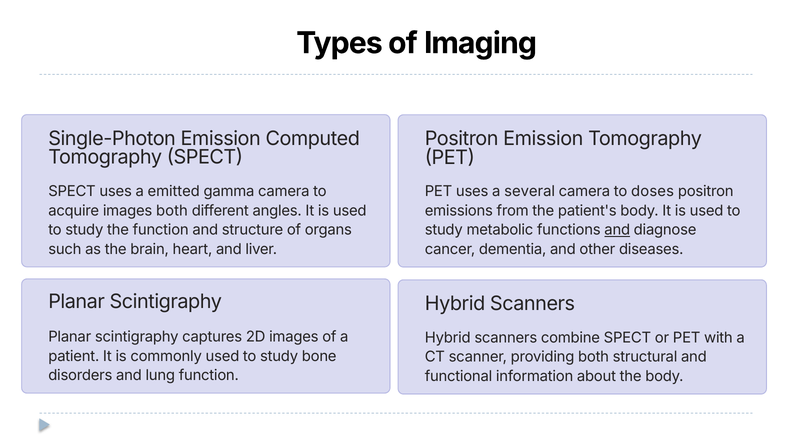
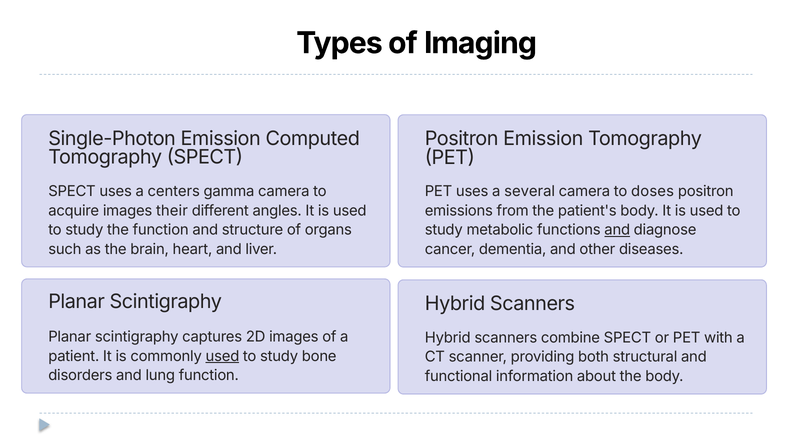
emitted: emitted -> centers (174, 191)
images both: both -> their (172, 210)
used underline: none -> present (223, 356)
